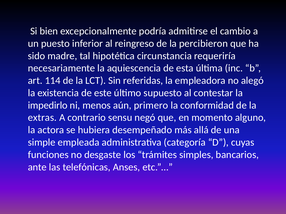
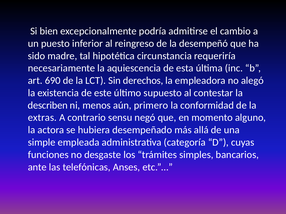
percibieron: percibieron -> desempeñó (204, 44)
114: 114 -> 690 (53, 81)
referidas: referidas -> derechos (143, 81)
impedirlo: impedirlo -> describen (48, 105)
